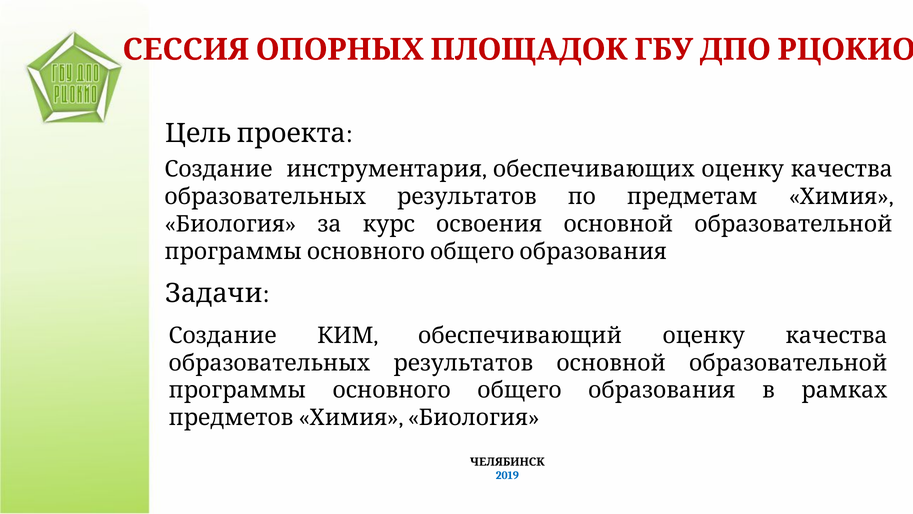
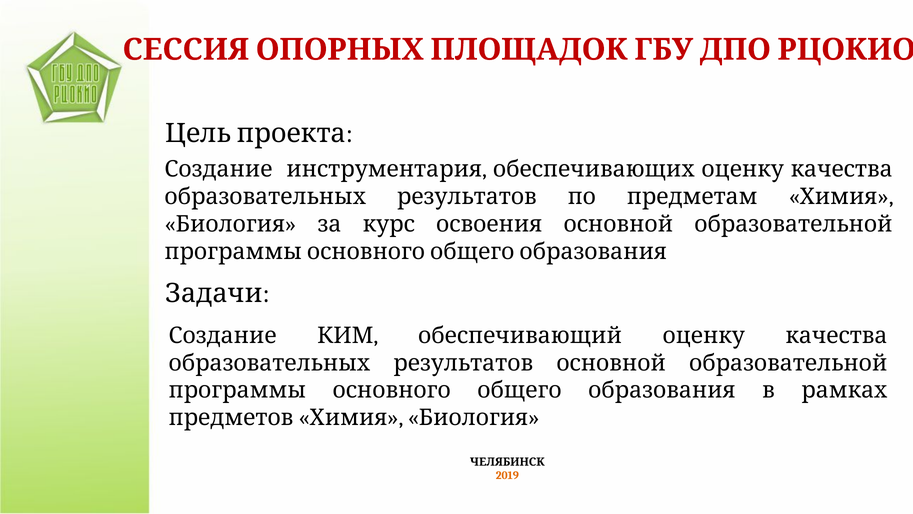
2019 colour: blue -> orange (507, 475)
